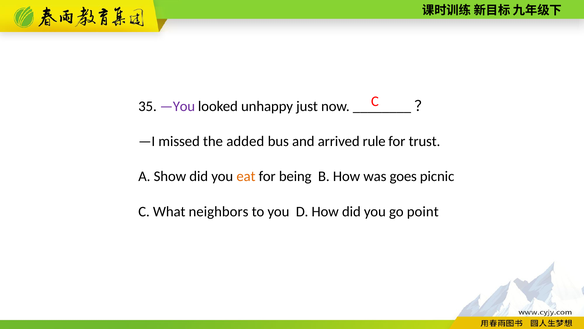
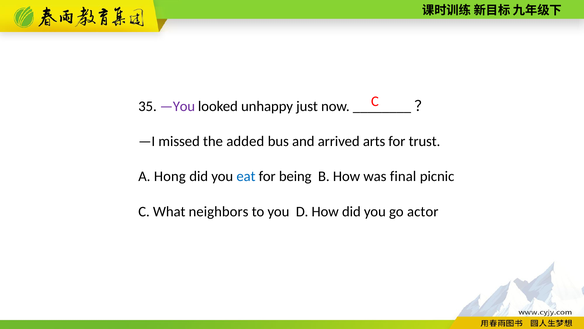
rule: rule -> arts (374, 141)
Show: Show -> Hong (170, 176)
eat colour: orange -> blue (246, 176)
goes: goes -> final (403, 176)
point: point -> actor (423, 211)
